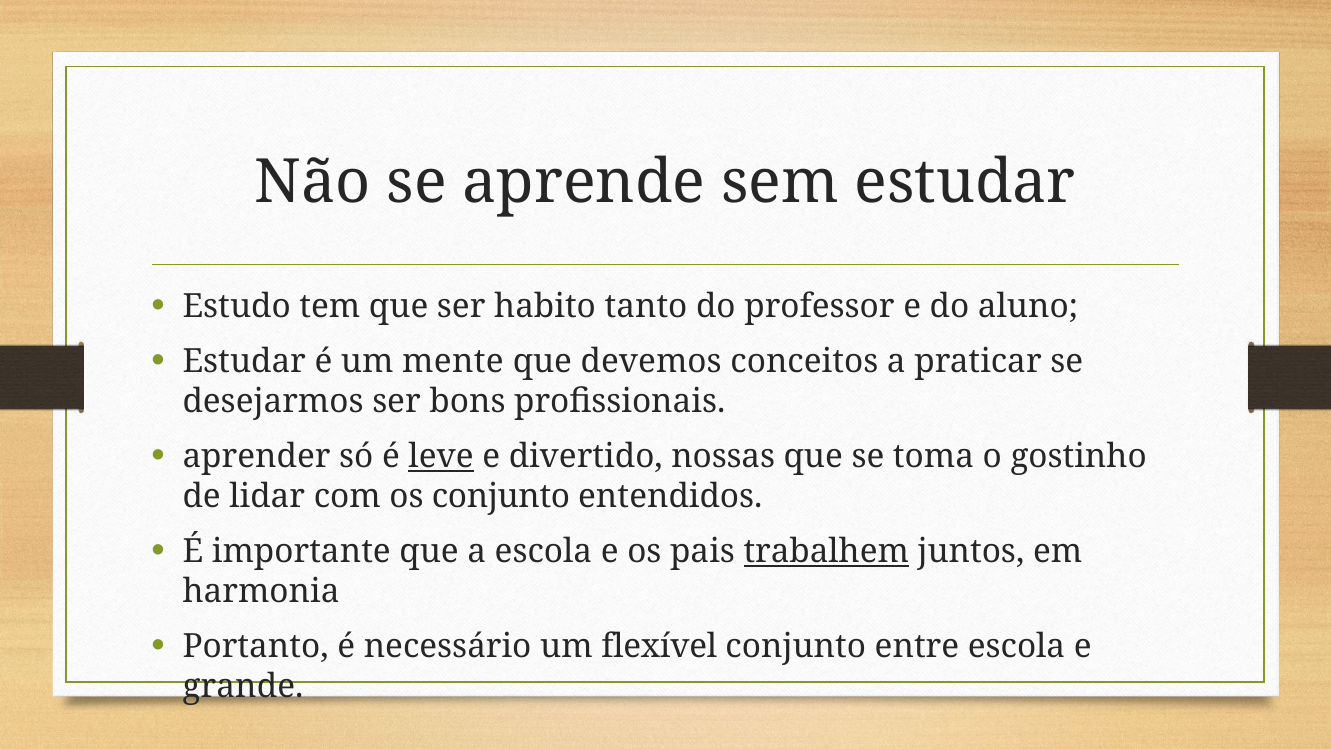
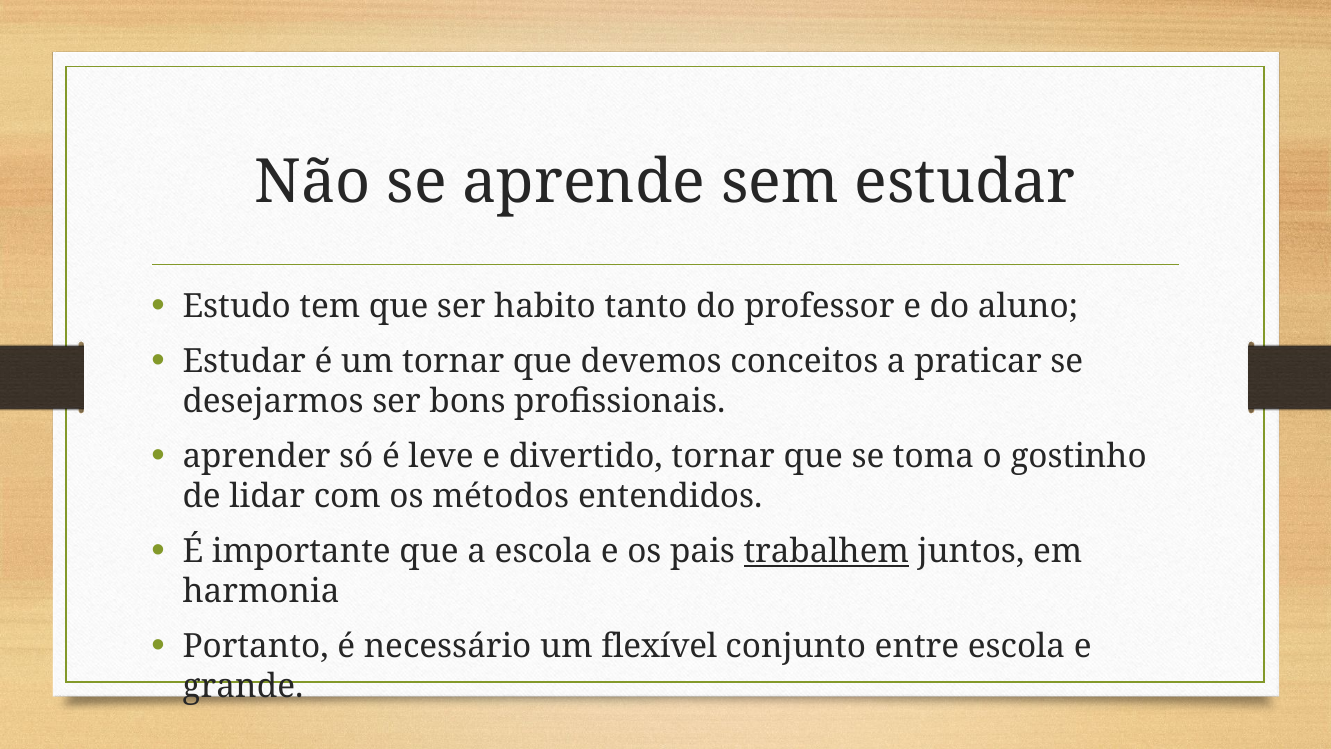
um mente: mente -> tornar (453, 361)
leve underline: present -> none (441, 456)
divertido nossas: nossas -> tornar (723, 456)
os conjunto: conjunto -> métodos (501, 496)
